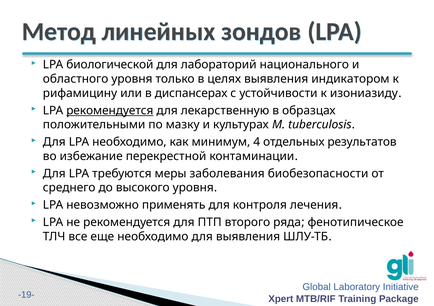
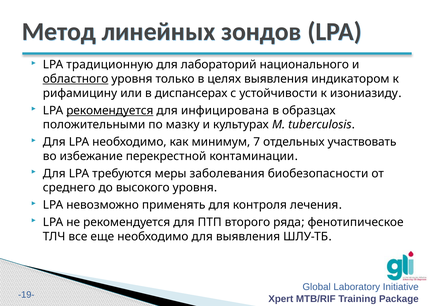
биологической: биологической -> традиционную (110, 65)
областного underline: none -> present (76, 79)
лекарственную: лекарственную -> инфицирована (225, 111)
4: 4 -> 7 (257, 142)
результатов: результатов -> участвовать (362, 142)
